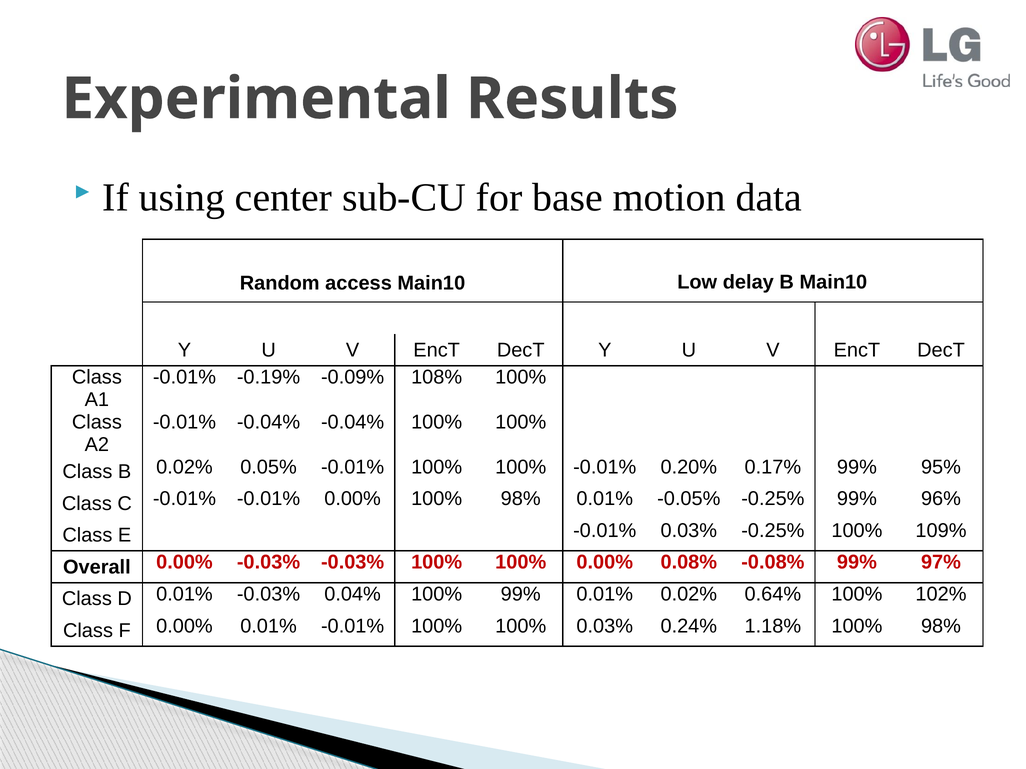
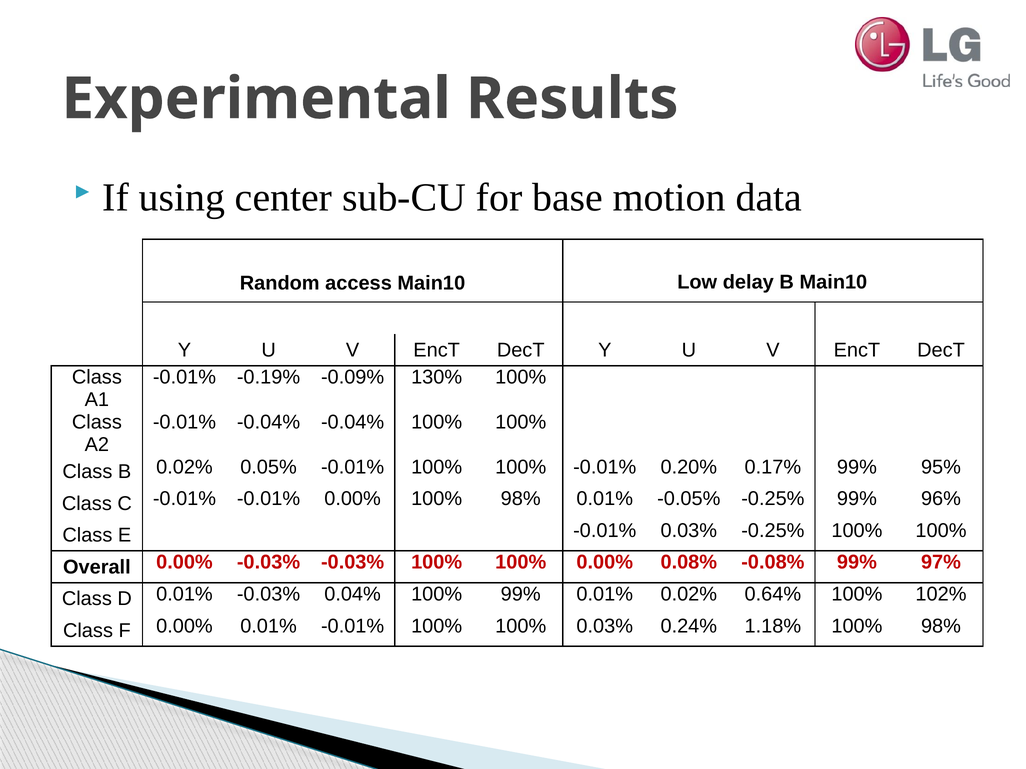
108%: 108% -> 130% (437, 378)
-0.25% 100% 109%: 109% -> 100% (941, 531)
